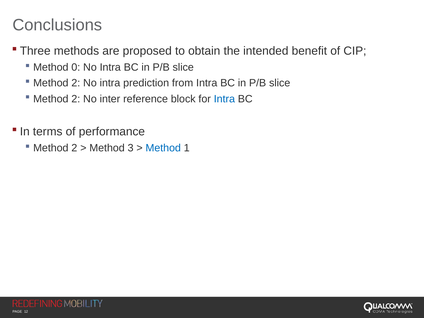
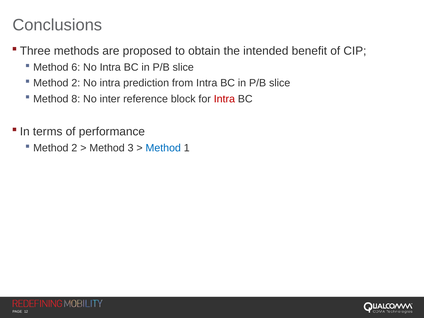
0: 0 -> 6 (76, 67)
2: 2 -> 8 (76, 99)
Intra colour: blue -> red (224, 99)
